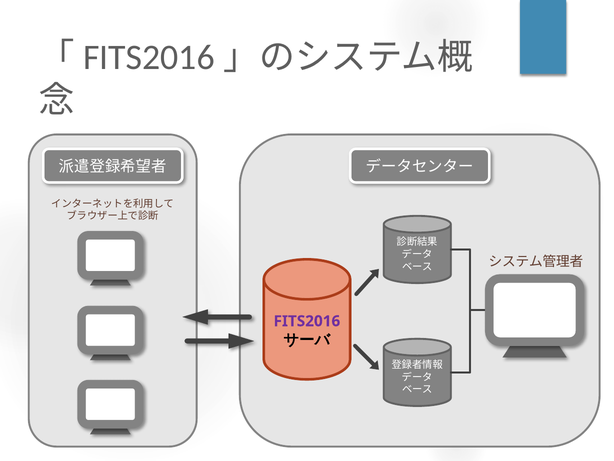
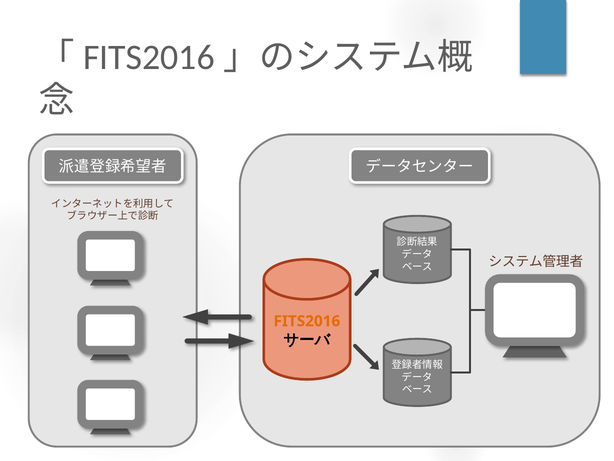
FITS2016 colour: purple -> orange (307, 321)
